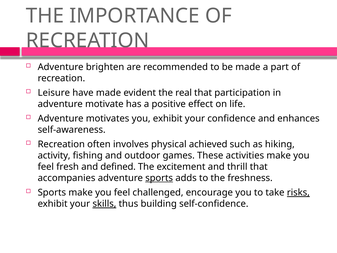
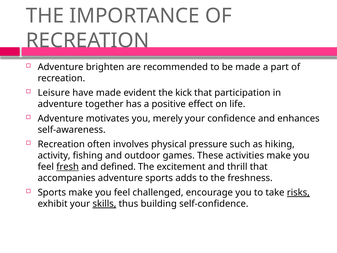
real: real -> kick (184, 93)
motivate: motivate -> together (104, 104)
you exhibit: exhibit -> merely (168, 118)
achieved: achieved -> pressure (208, 144)
fresh underline: none -> present (68, 167)
sports underline: present -> none (159, 178)
